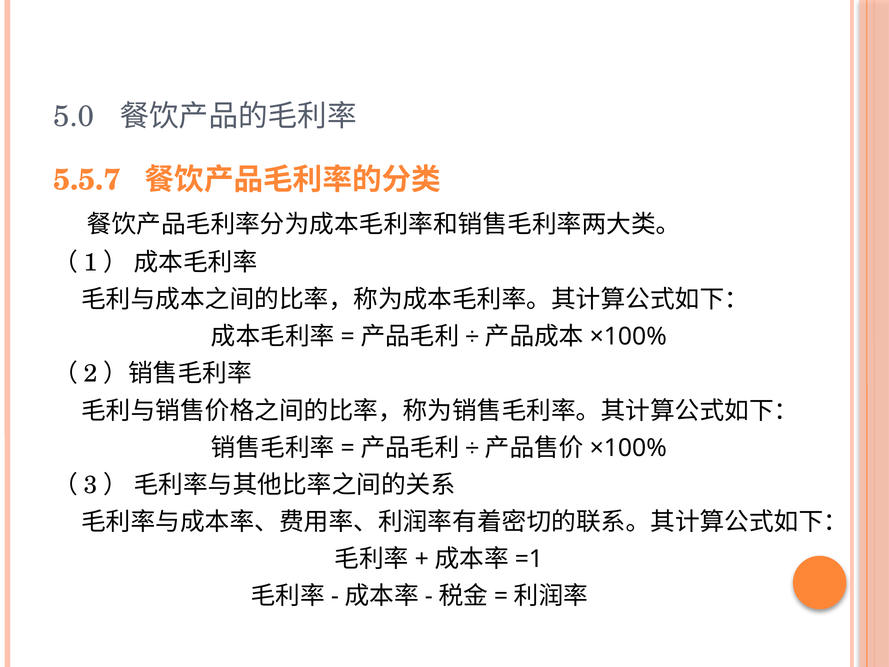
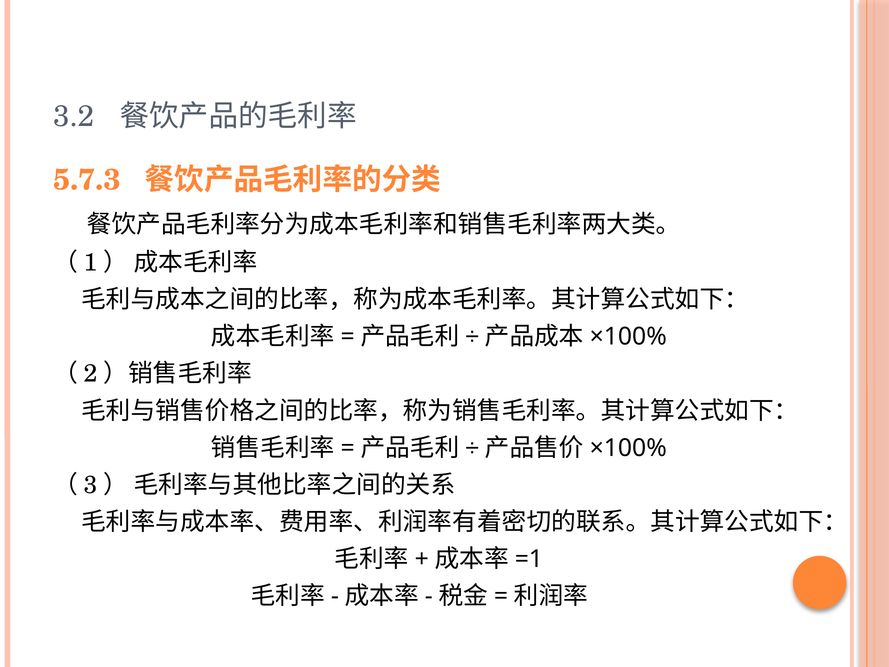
5.0: 5.0 -> 3.2 (74, 116)
5.5.7: 5.5.7 -> 5.7.3 (87, 180)
